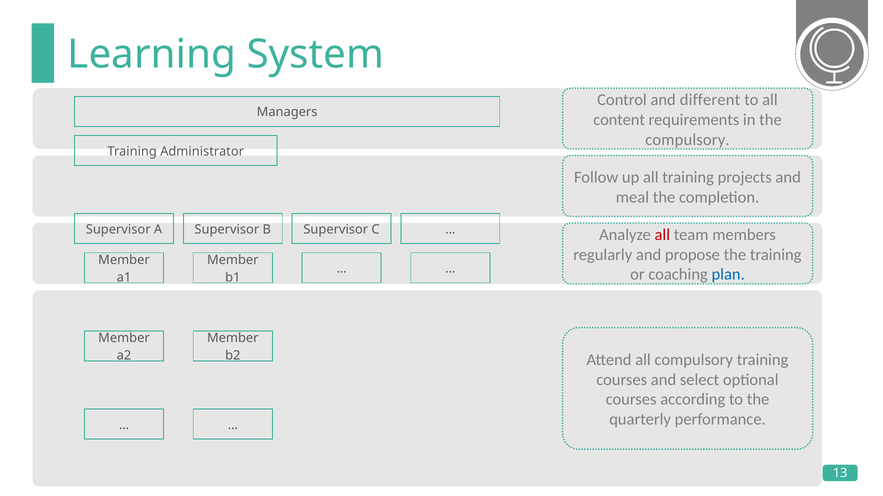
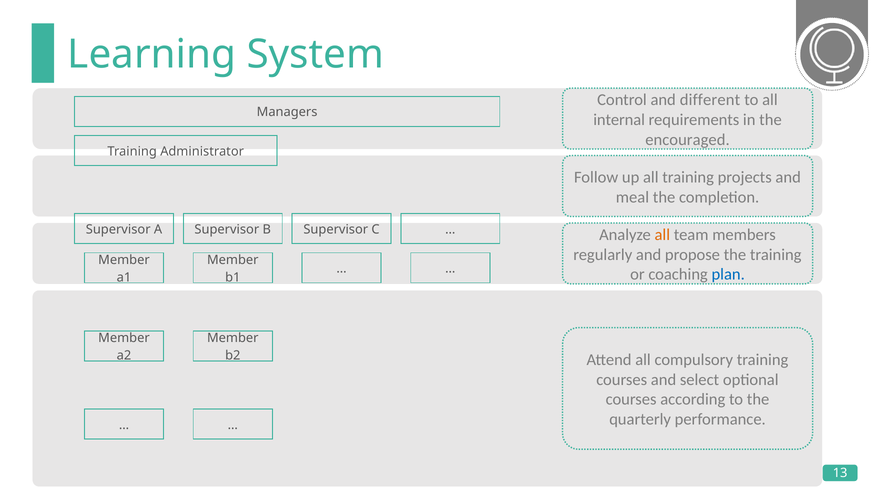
content: content -> internal (619, 120)
compulsory: compulsory -> encouraged (687, 140)
all colour: red -> orange (662, 235)
